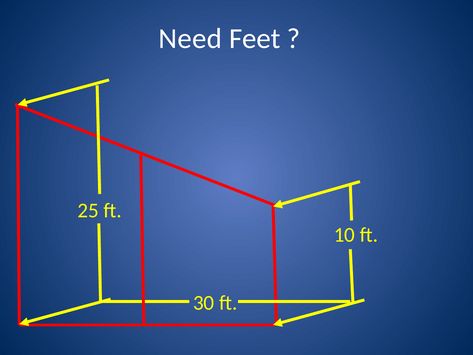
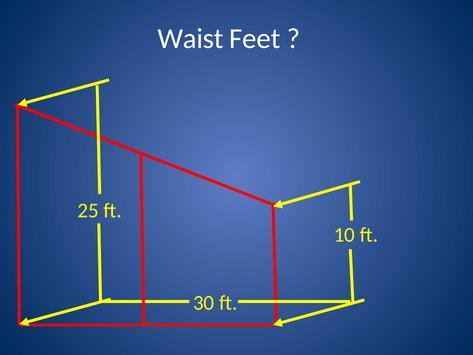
Need: Need -> Waist (191, 39)
